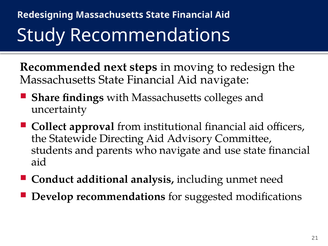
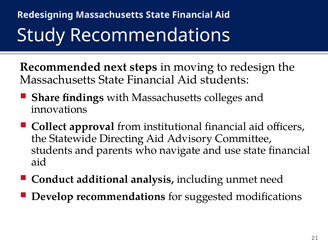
Aid navigate: navigate -> students (225, 80)
uncertainty: uncertainty -> innovations (59, 109)
